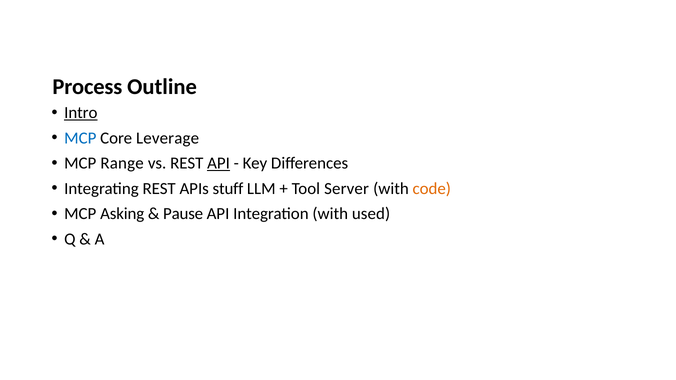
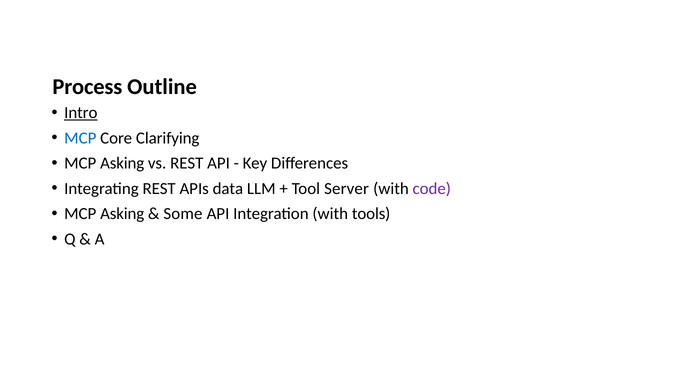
Leverage: Leverage -> Clarifying (168, 138)
Range: Range -> Asking (122, 163)
API underline: present -> none (219, 163)
stuff: stuff -> data (228, 189)
code colour: orange -> purple (432, 189)
Pause: Pause -> Some (183, 214)
used: used -> tools (371, 214)
